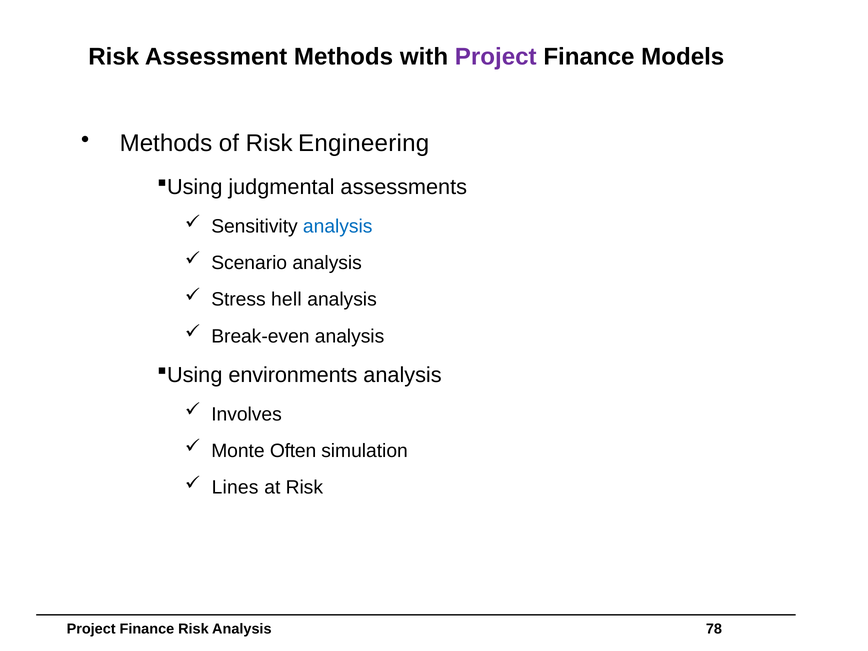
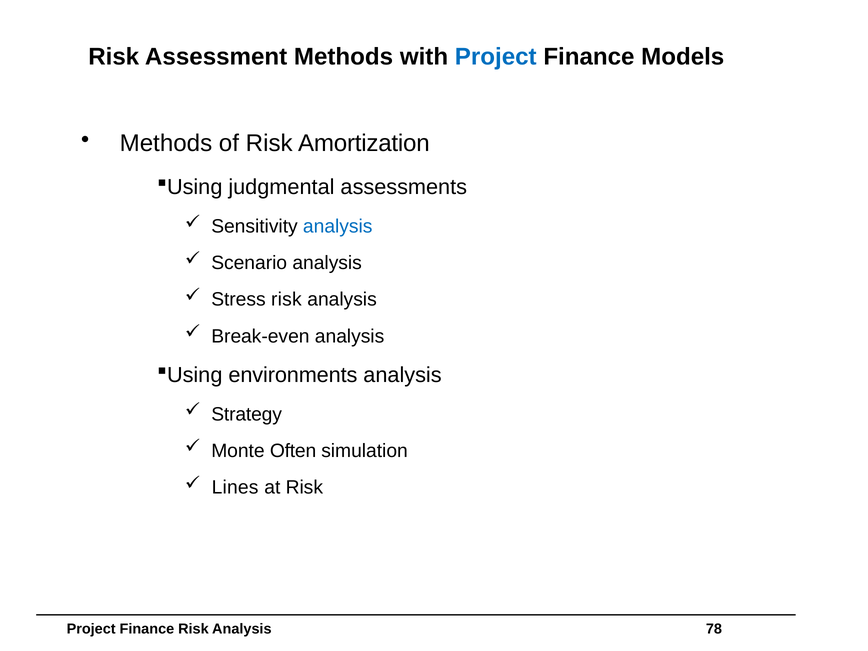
Project colour: purple -> blue (496, 57)
Engineering: Engineering -> Amortization (364, 143)
Stress hell: hell -> risk (286, 300)
Involves: Involves -> Strategy (247, 414)
